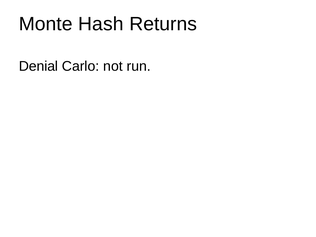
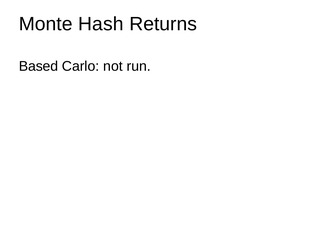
Denial: Denial -> Based (38, 66)
